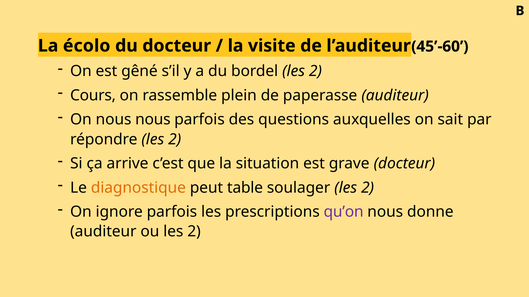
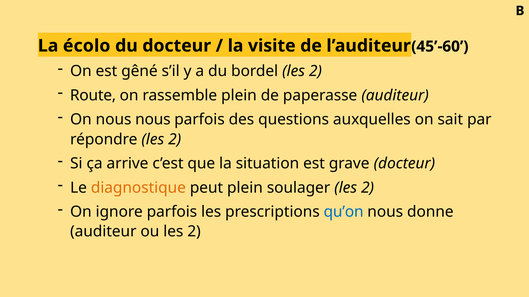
Cours: Cours -> Route (93, 95)
peut table: table -> plein (245, 188)
qu’on colour: purple -> blue (344, 212)
